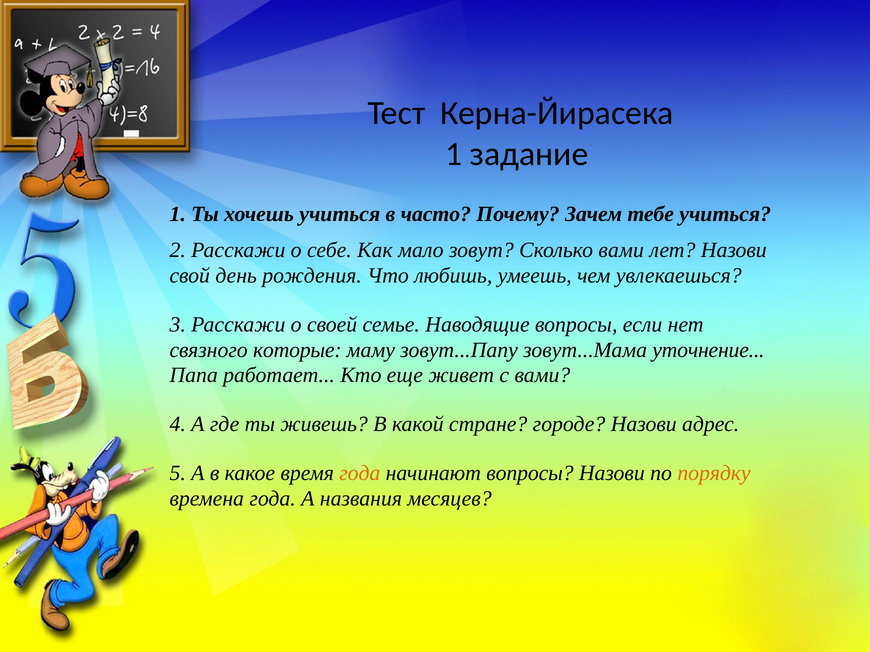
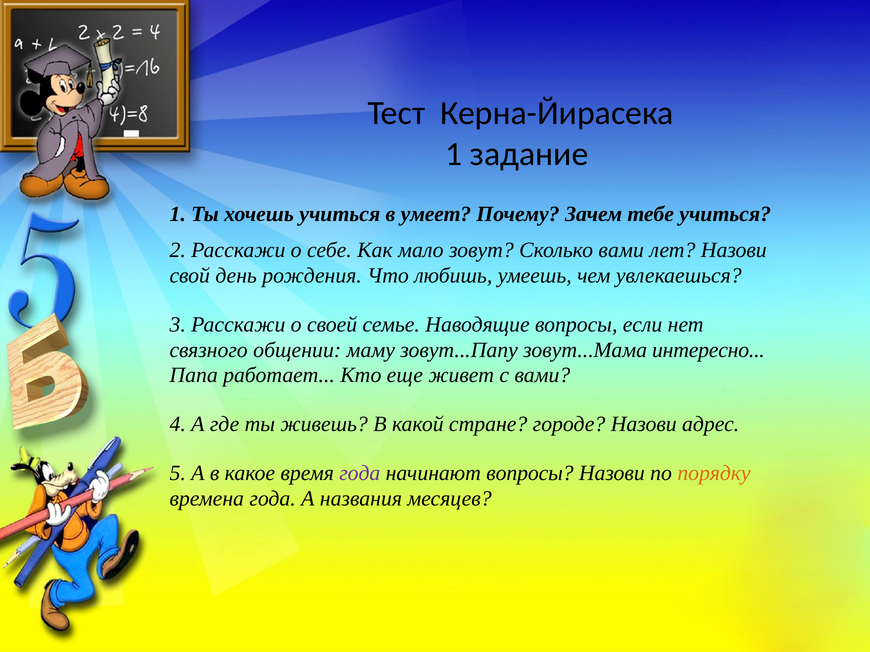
часто: часто -> умеет (436, 214)
которые: которые -> общении (297, 350)
уточнение: уточнение -> интересно (708, 350)
года colour: orange -> purple (360, 473)
